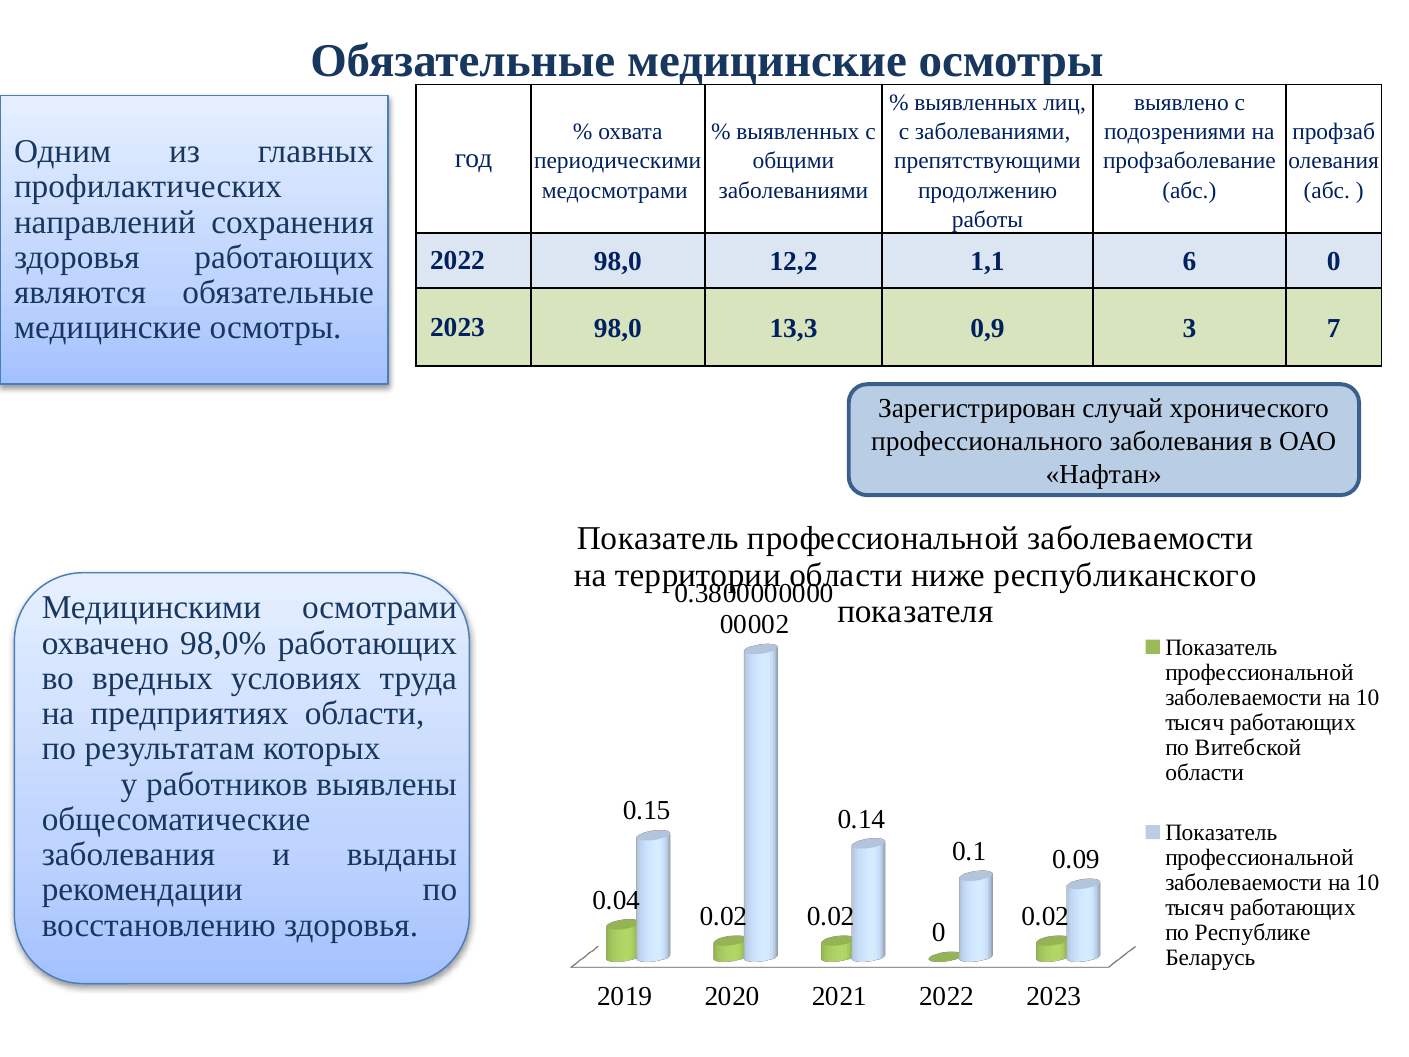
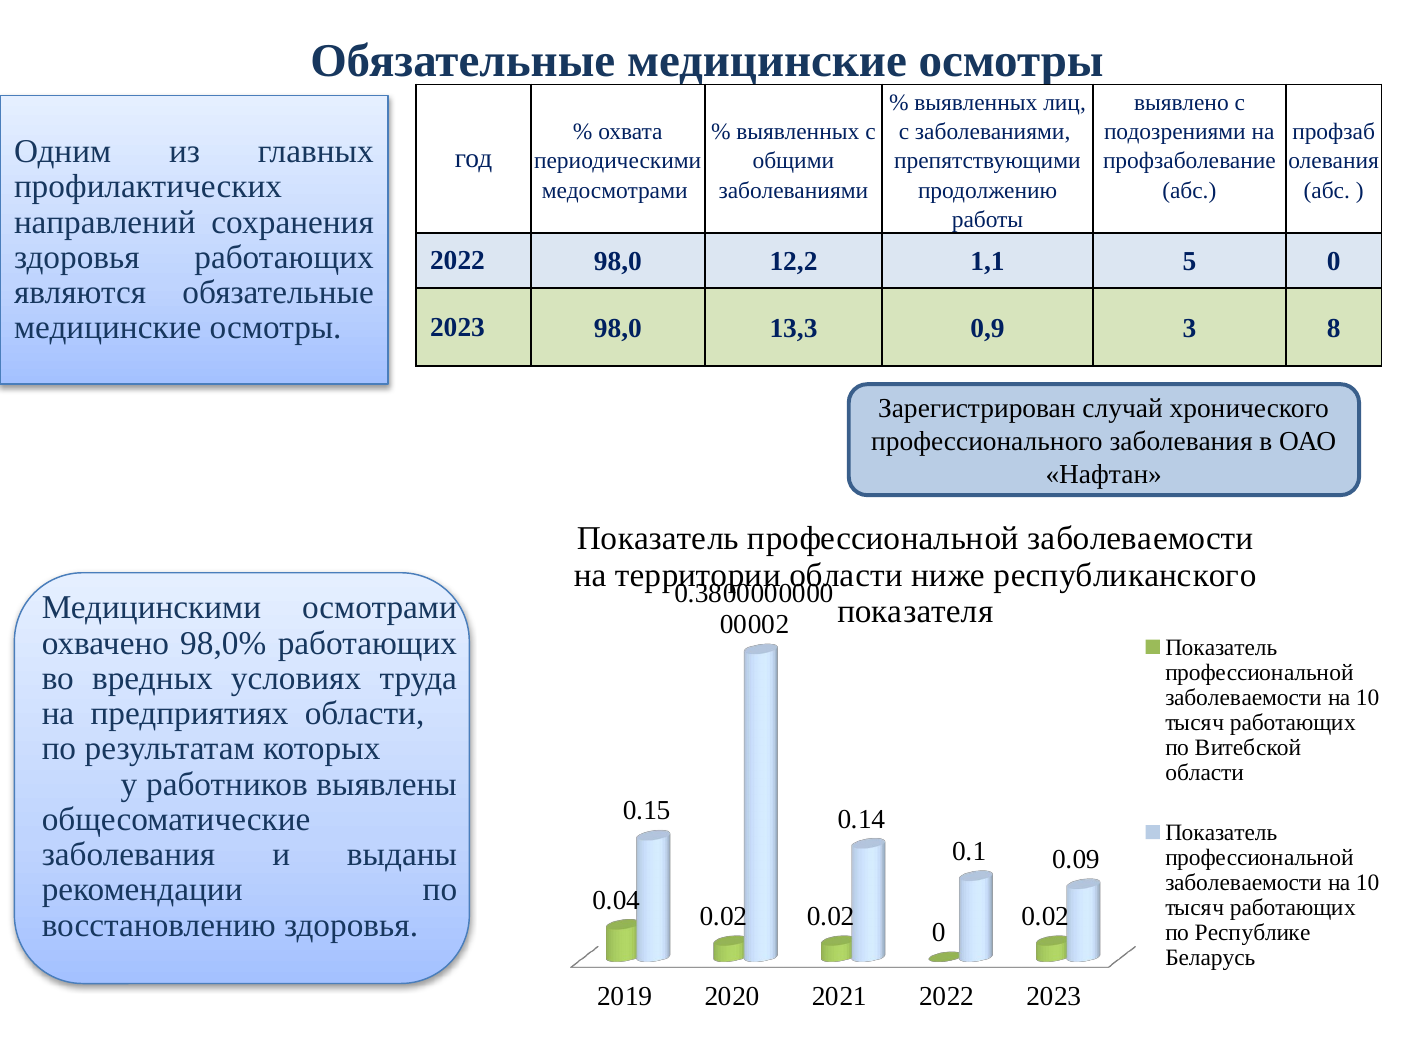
6: 6 -> 5 (1190, 261)
7: 7 -> 8 (1334, 328)
